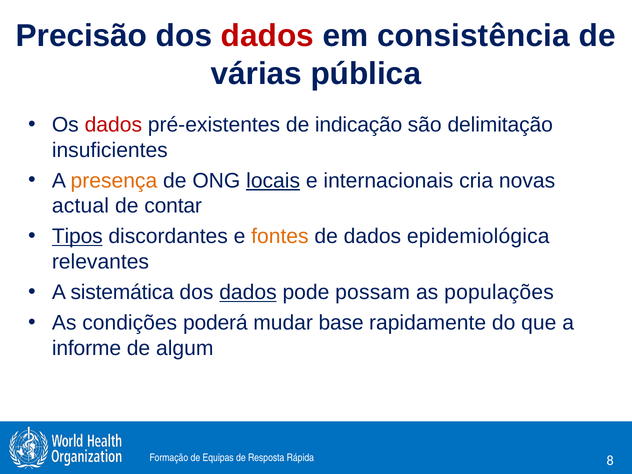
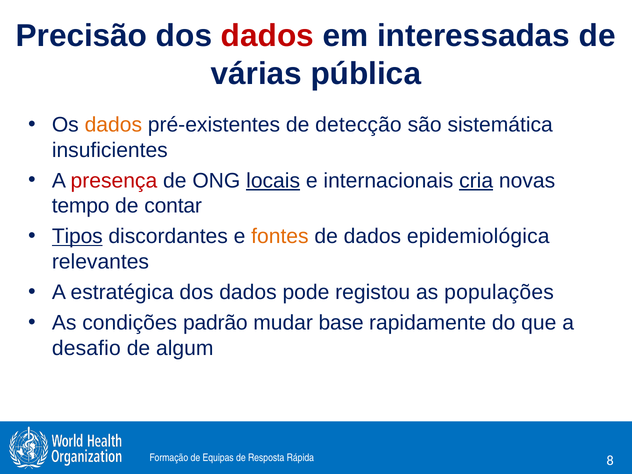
consistência: consistência -> interessadas (474, 36)
dados colour: red -> orange (113, 125)
indicação: indicação -> detecção (358, 125)
delimitação: delimitação -> sistemática (500, 125)
presença colour: orange -> red (114, 181)
cria underline: none -> present (476, 181)
actual: actual -> tempo (81, 206)
sistemática: sistemática -> estratégica (122, 292)
dados underline: present -> none (248, 292)
possam: possam -> registou (373, 292)
poderá: poderá -> padrão (215, 323)
informe: informe -> desafio (86, 348)
